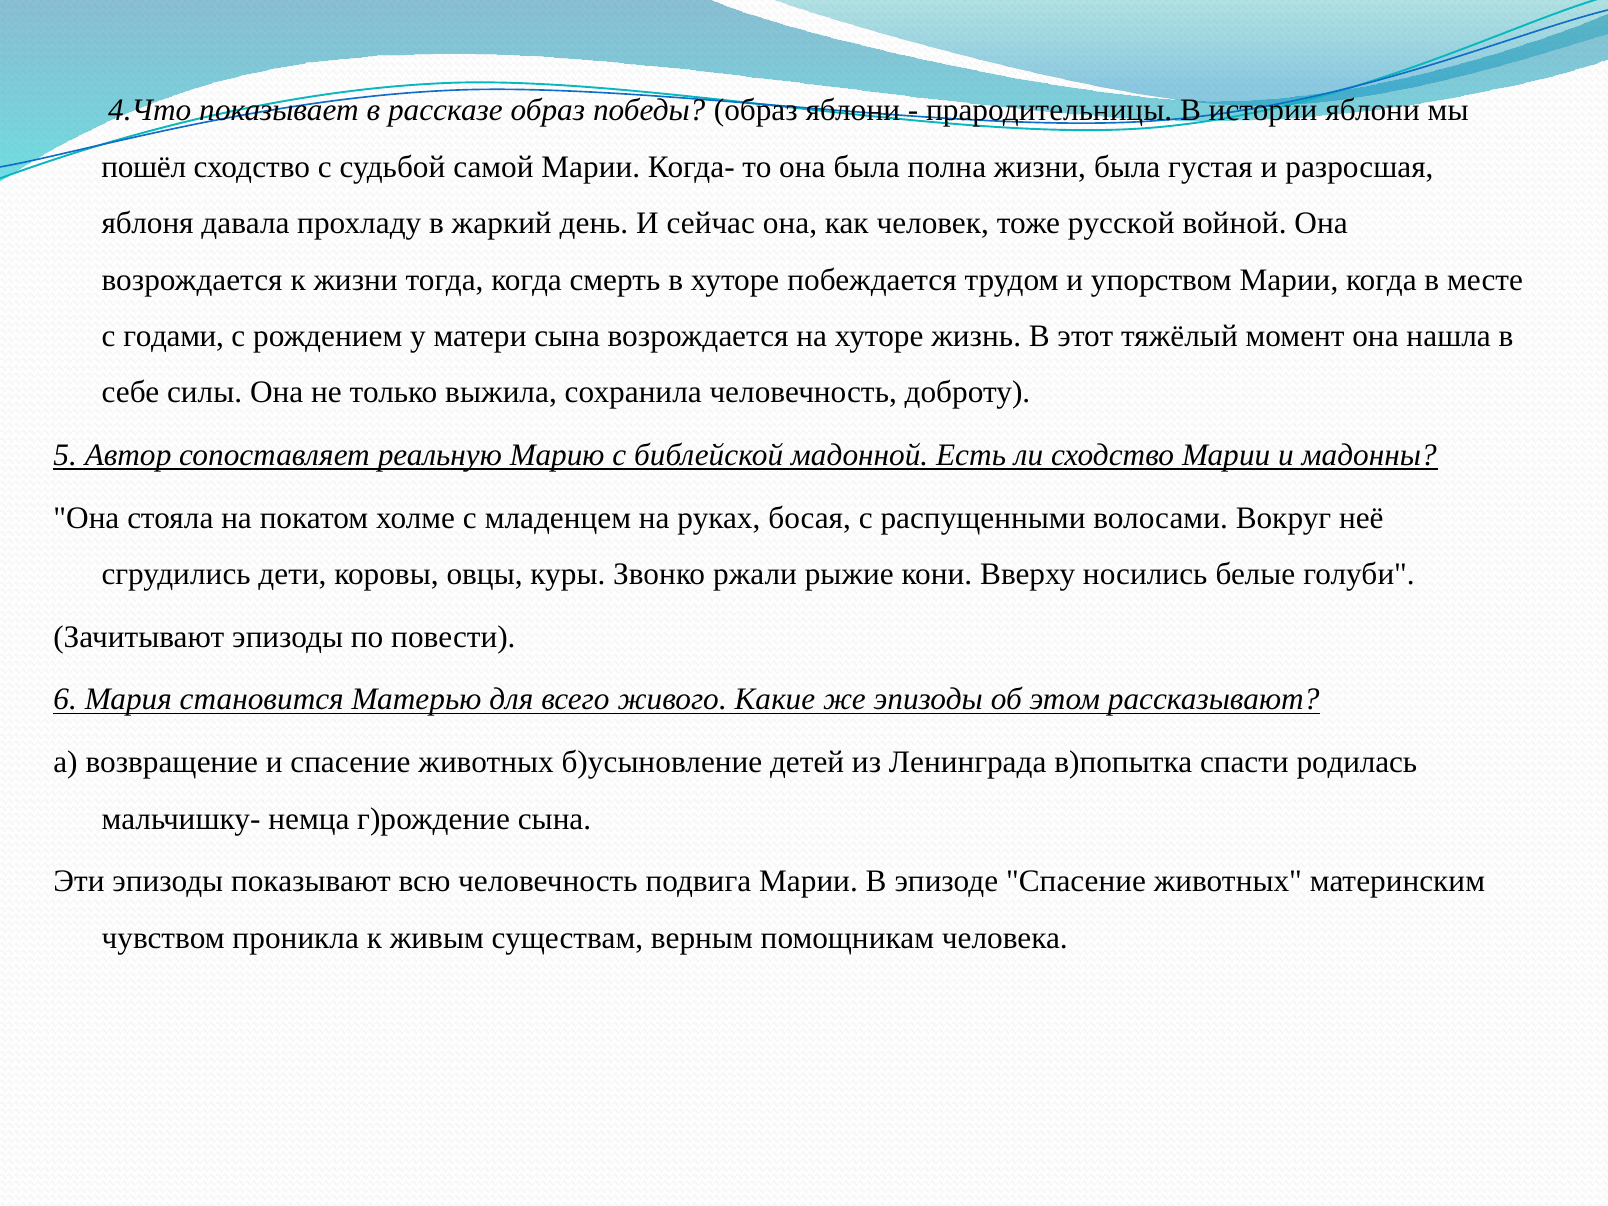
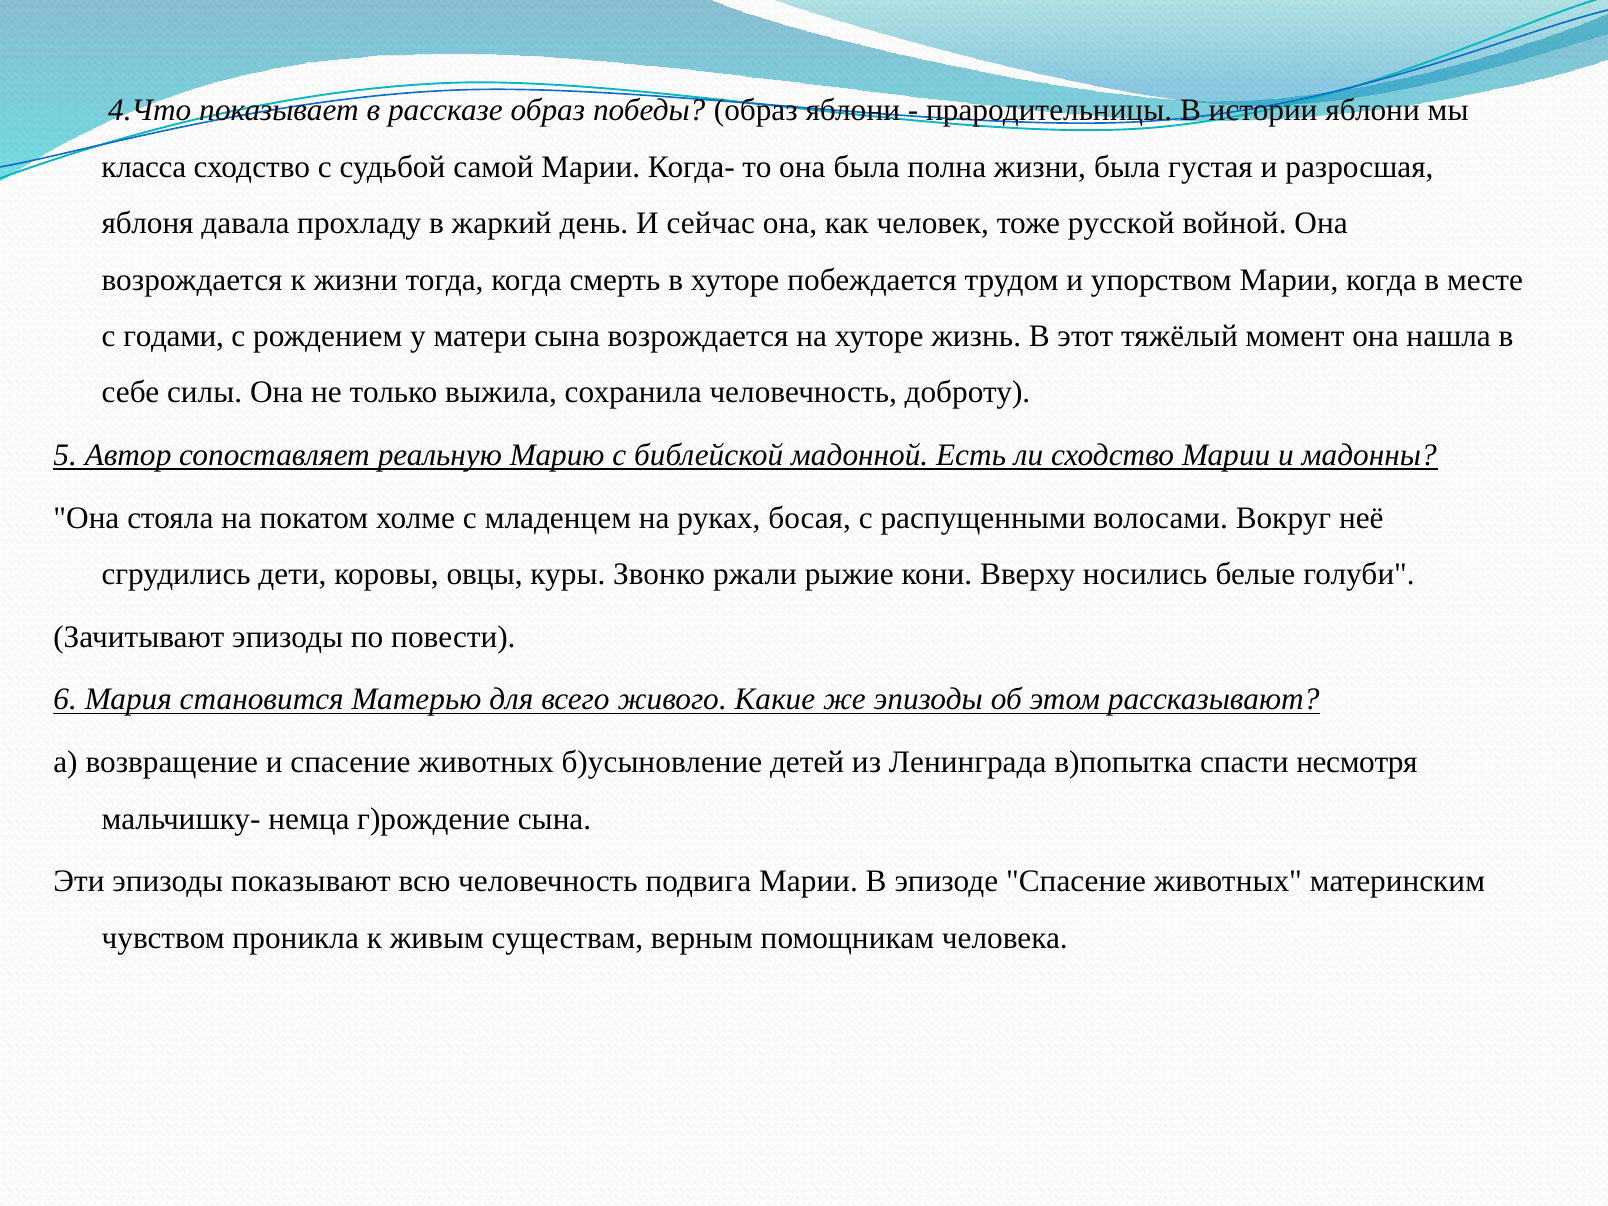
пошёл: пошёл -> класса (144, 167)
родилась: родилась -> несмотря (1357, 762)
